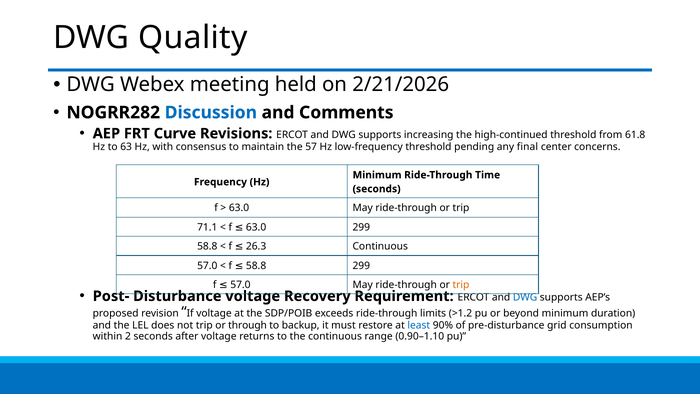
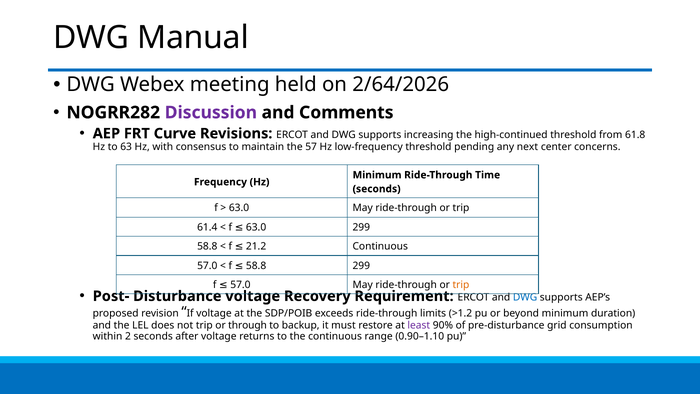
Quality: Quality -> Manual (193, 38)
2/21/2026: 2/21/2026 -> 2/64/2026 (401, 85)
Discussion colour: blue -> purple (211, 112)
final: final -> next (527, 147)
71.1: 71.1 -> 61.4 (207, 227)
26.3: 26.3 -> 21.2 (256, 246)
least colour: blue -> purple (419, 325)
